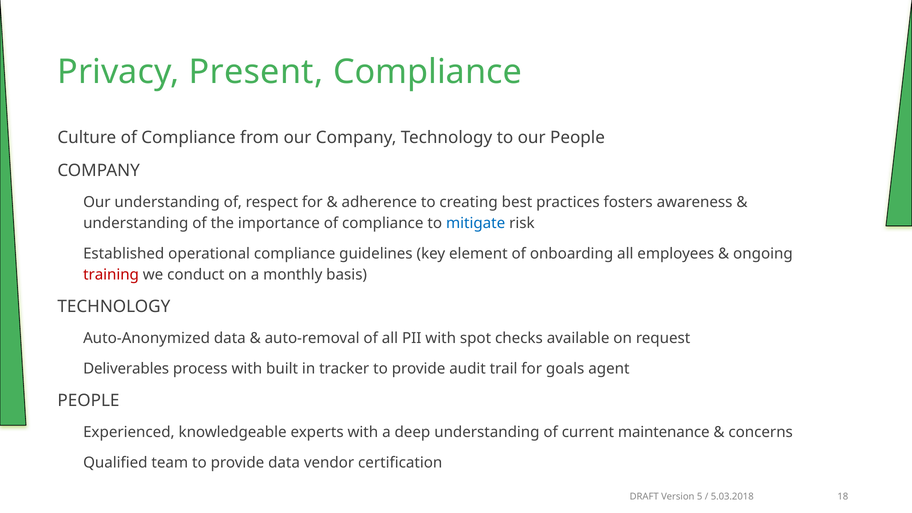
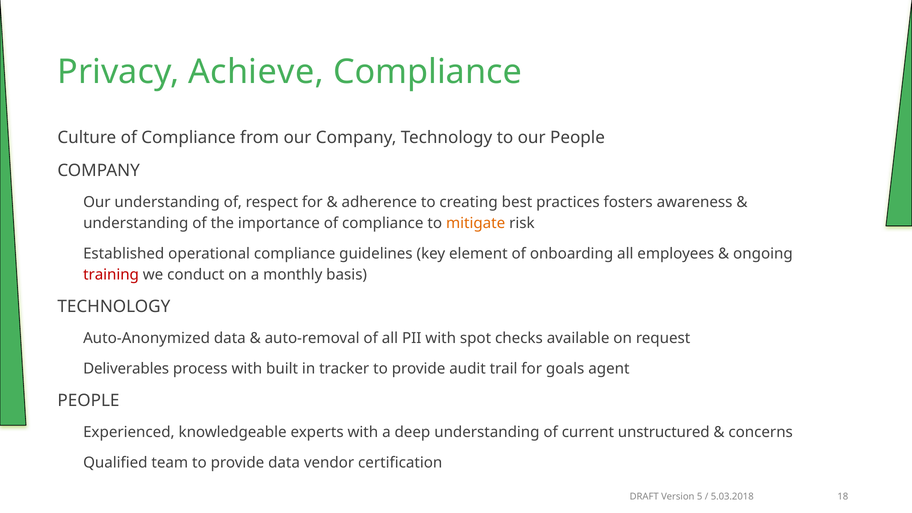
Present: Present -> Achieve (256, 72)
mitigate colour: blue -> orange (476, 223)
maintenance: maintenance -> unstructured (664, 432)
